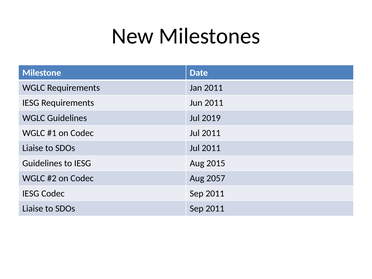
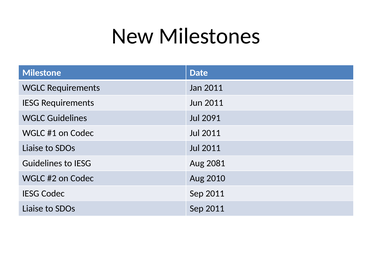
2019: 2019 -> 2091 (211, 118)
2015: 2015 -> 2081 (216, 163)
2057: 2057 -> 2010 (216, 178)
